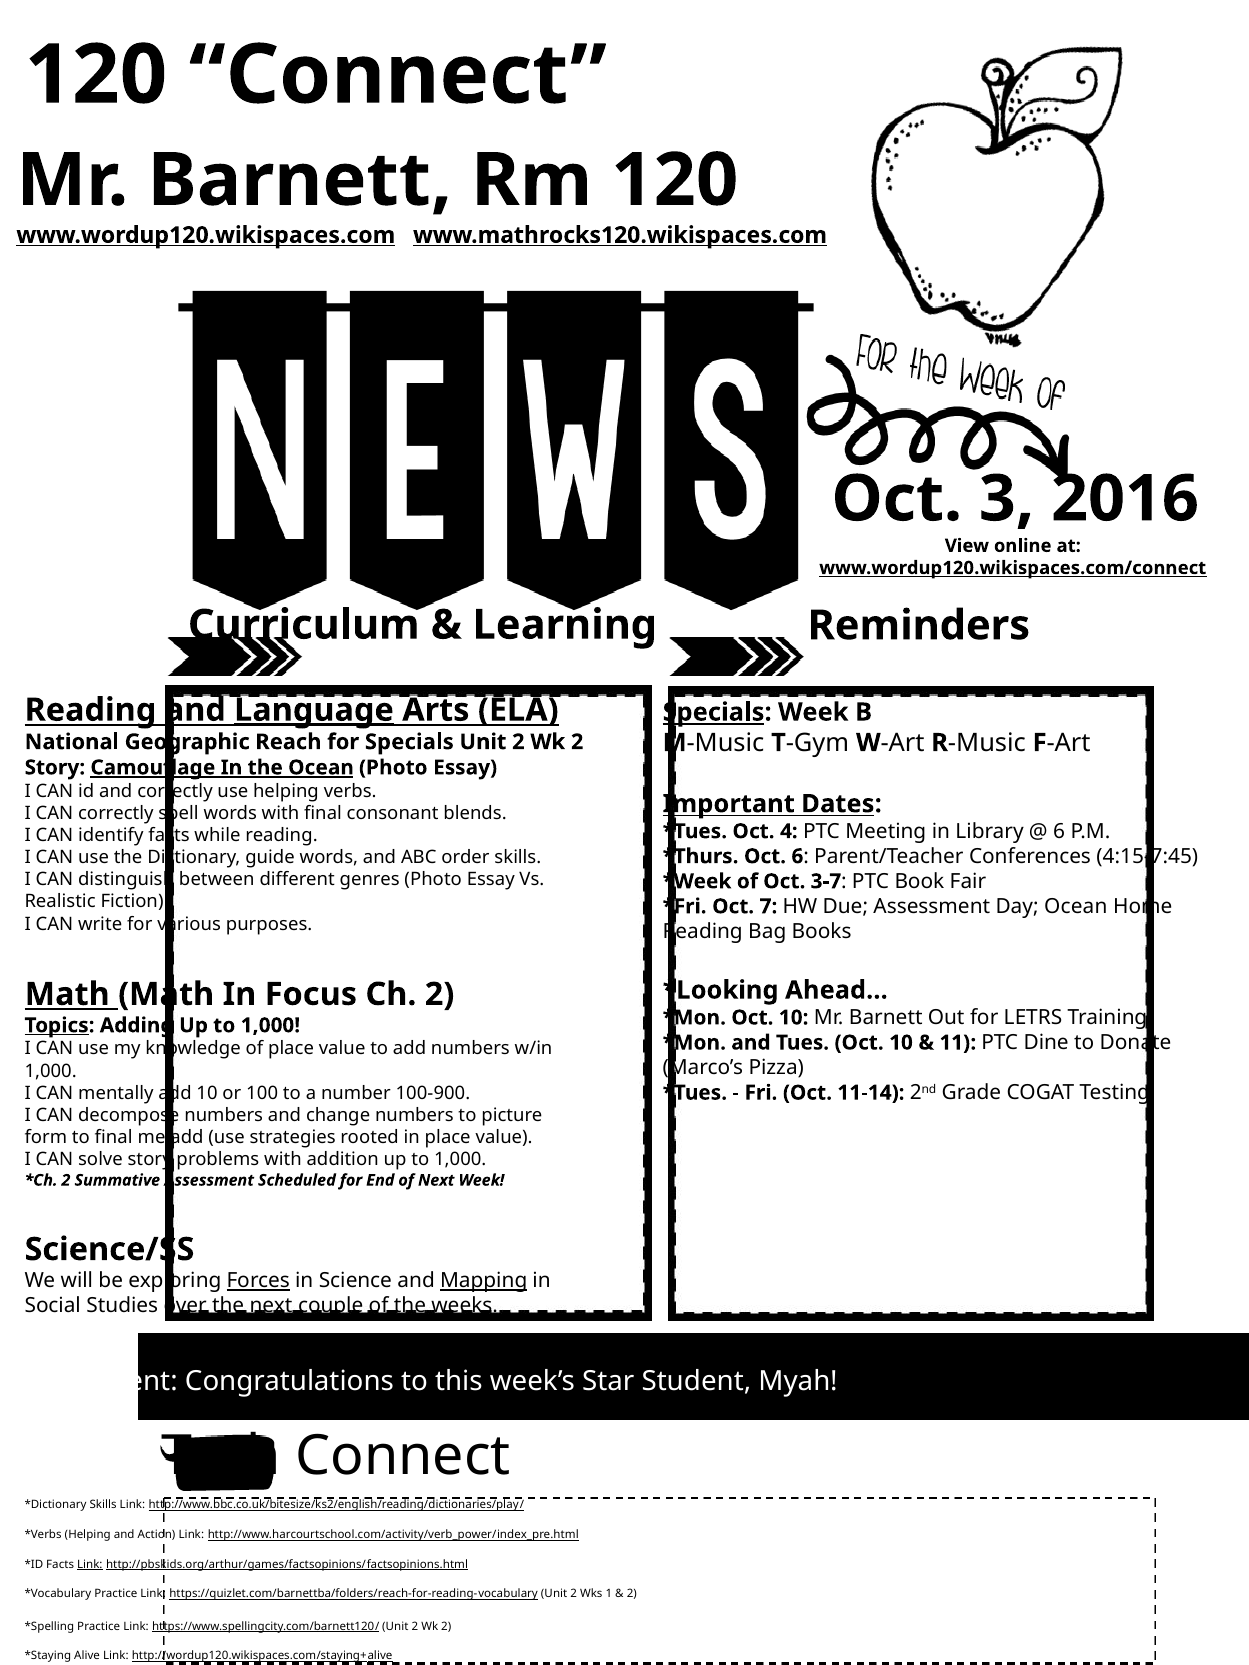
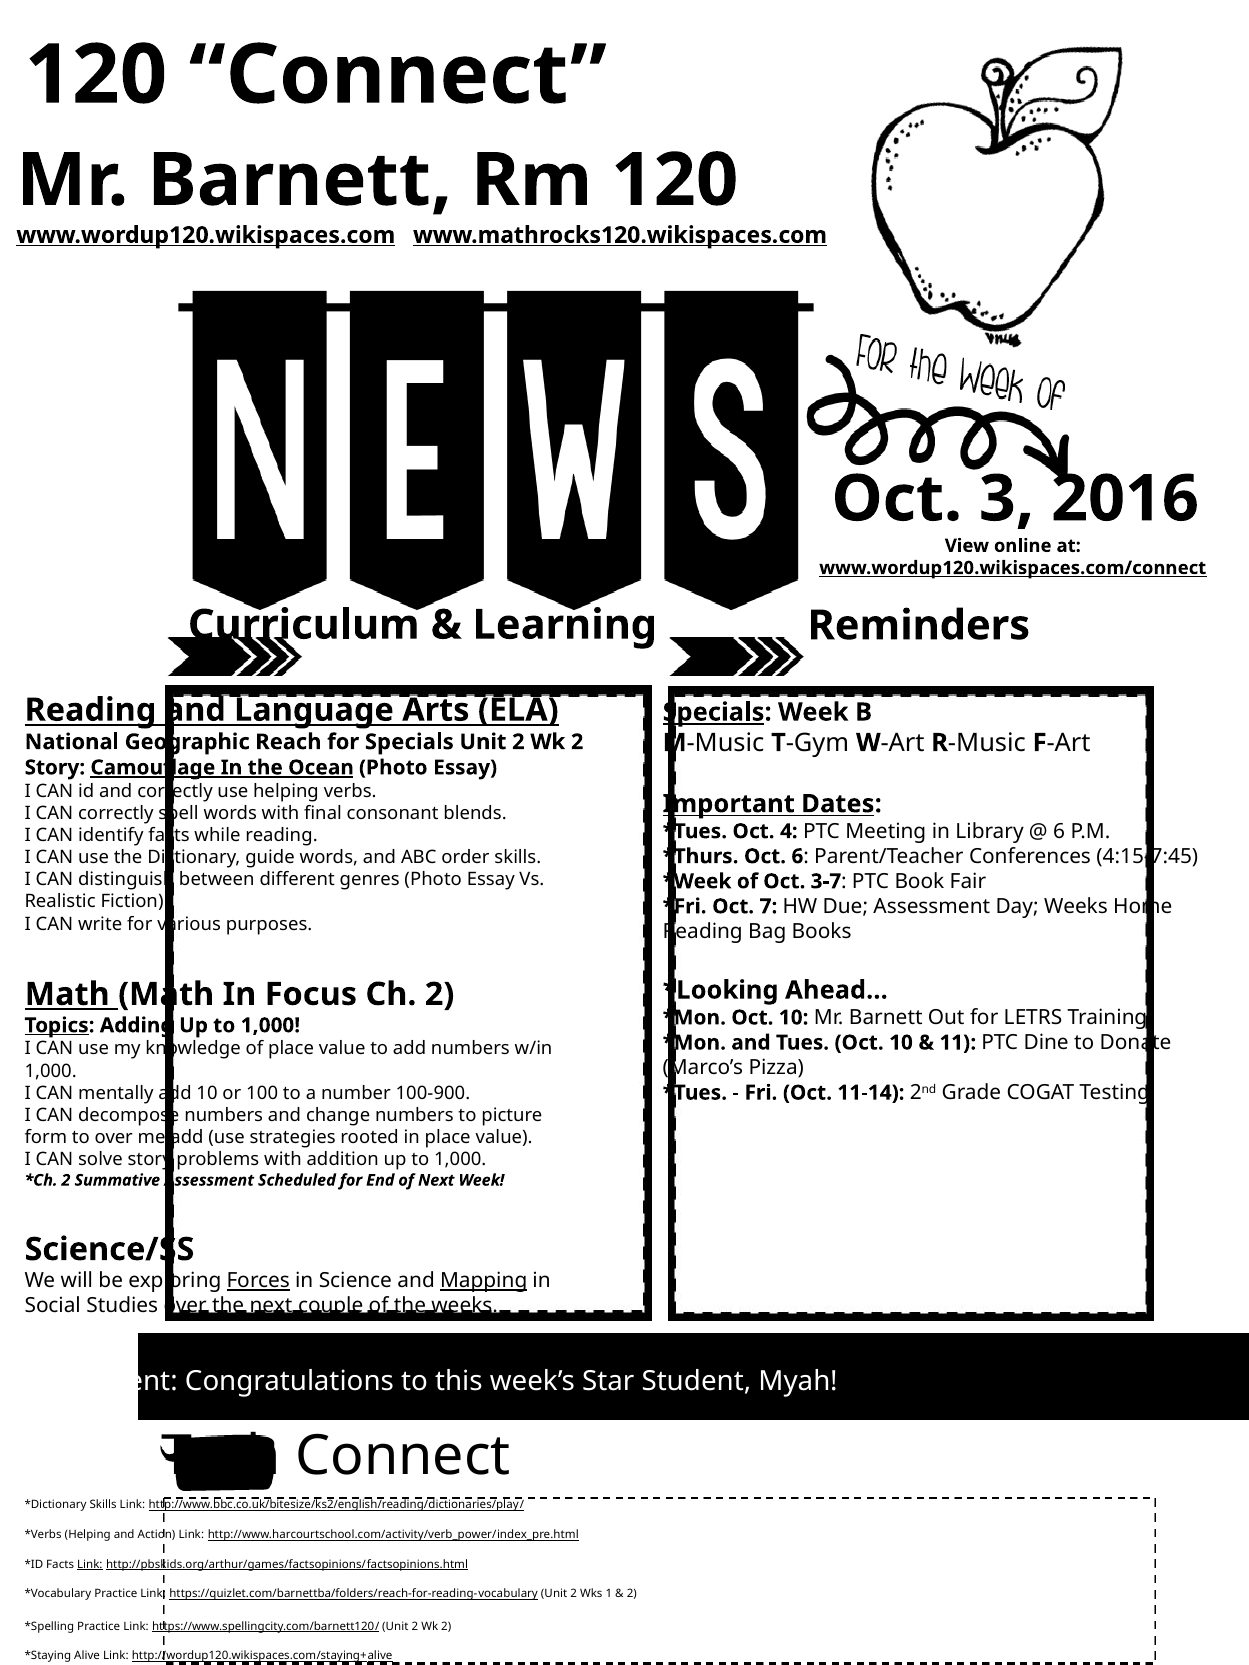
Language underline: present -> none (314, 710)
Day Ocean: Ocean -> Weeks (1076, 907)
to final: final -> over (114, 1138)
